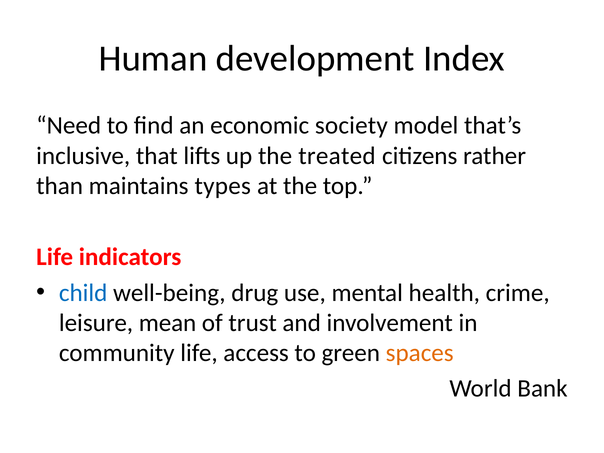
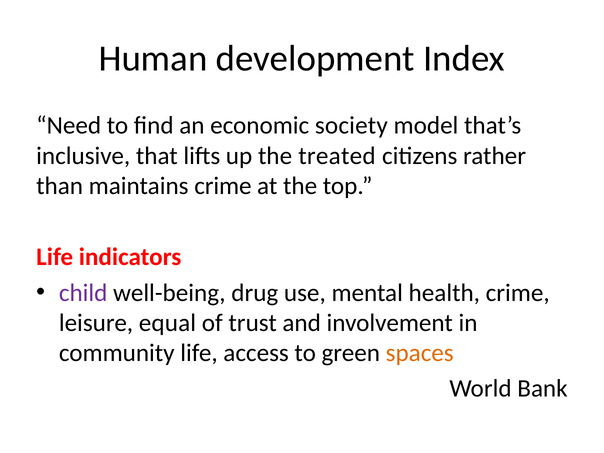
maintains types: types -> crime (223, 186)
child colour: blue -> purple (83, 293)
mean: mean -> equal (167, 323)
